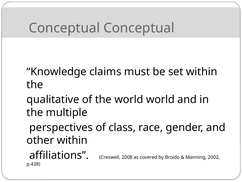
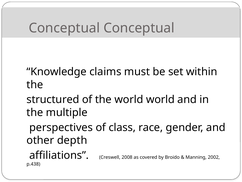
qualitative: qualitative -> structured (53, 99)
other within: within -> depth (72, 140)
